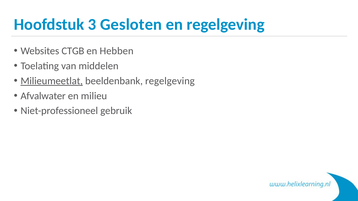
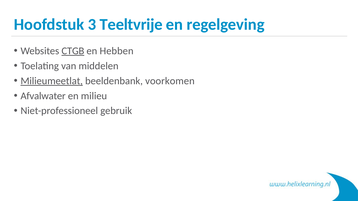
Gesloten: Gesloten -> Teeltvrije (131, 24)
CTGB underline: none -> present (73, 51)
beeldenbank regelgeving: regelgeving -> voorkomen (170, 81)
